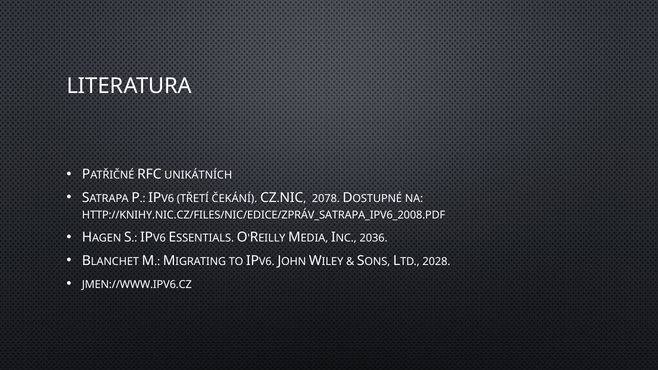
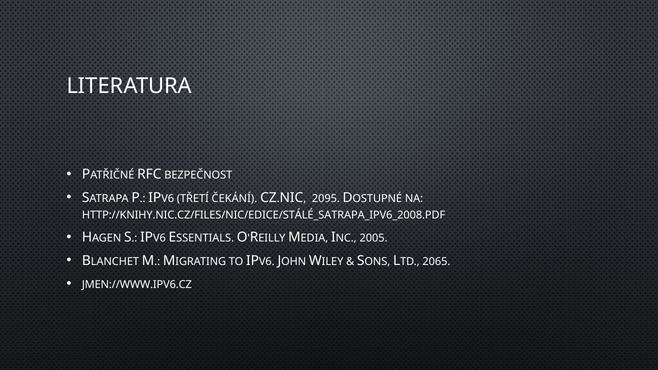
UNIKÁTNÍCH: UNIKÁTNÍCH -> BEZPEČNOST (198, 175)
2078: 2078 -> 2095 (326, 199)
HTTP://KNIHY.NIC.CZ/FILES/NIC/EDICE/ZPRÁV_SATRAPA_IPV6_2008.PDF: HTTP://KNIHY.NIC.CZ/FILES/NIC/EDICE/ZPRÁV_SATRAPA_IPV6_2008.PDF -> HTTP://KNIHY.NIC.CZ/FILES/NIC/EDICE/STÁLÉ_SATRAPA_IPV6_2008.PDF (264, 215)
2036: 2036 -> 2005 (373, 238)
2028: 2028 -> 2065 (436, 262)
